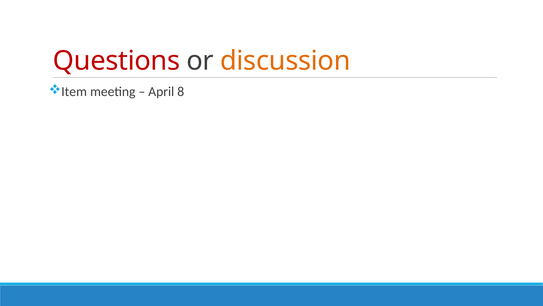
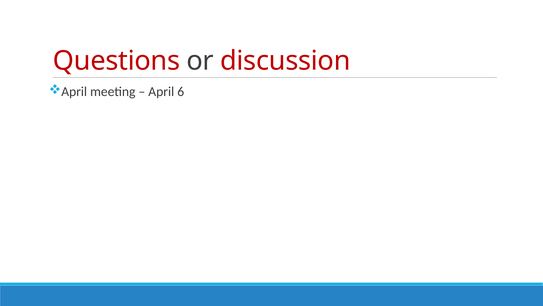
discussion colour: orange -> red (285, 61)
Item: Item -> April (74, 91)
8: 8 -> 6 (181, 91)
